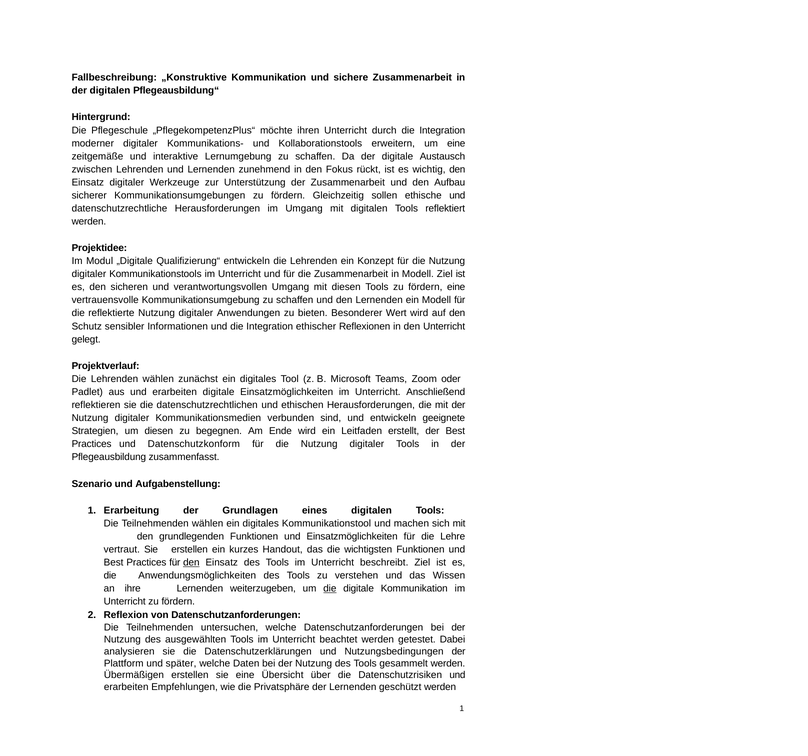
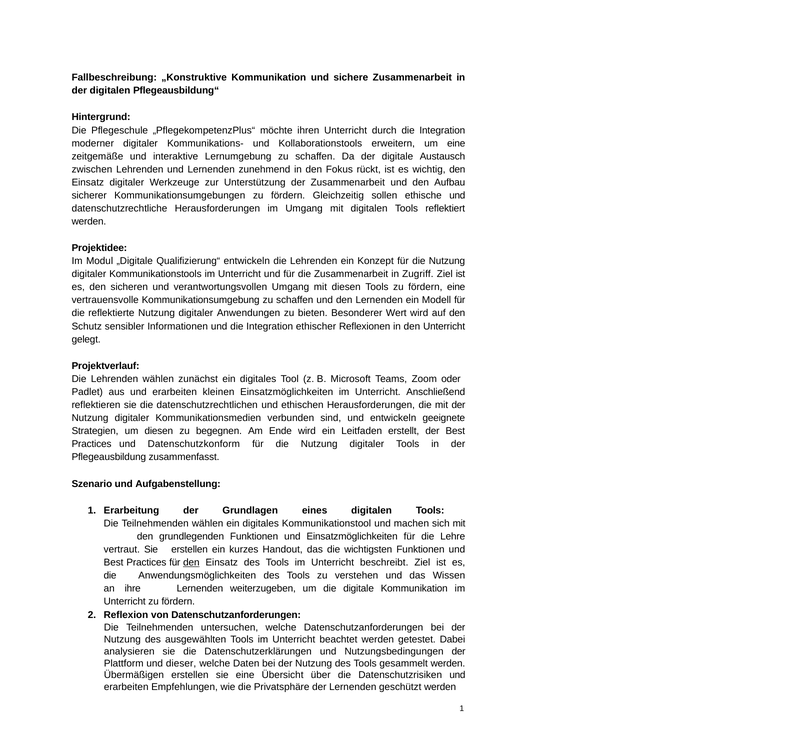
in Modell: Modell -> Zugriff (418, 274)
erarbeiten digitale: digitale -> kleinen (219, 392)
die underline: present -> none (330, 588)
später: später -> dieser (181, 663)
